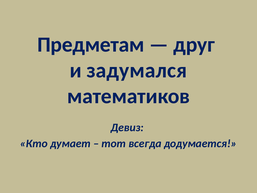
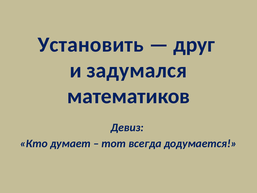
Предметам: Предметам -> Установить (91, 45)
